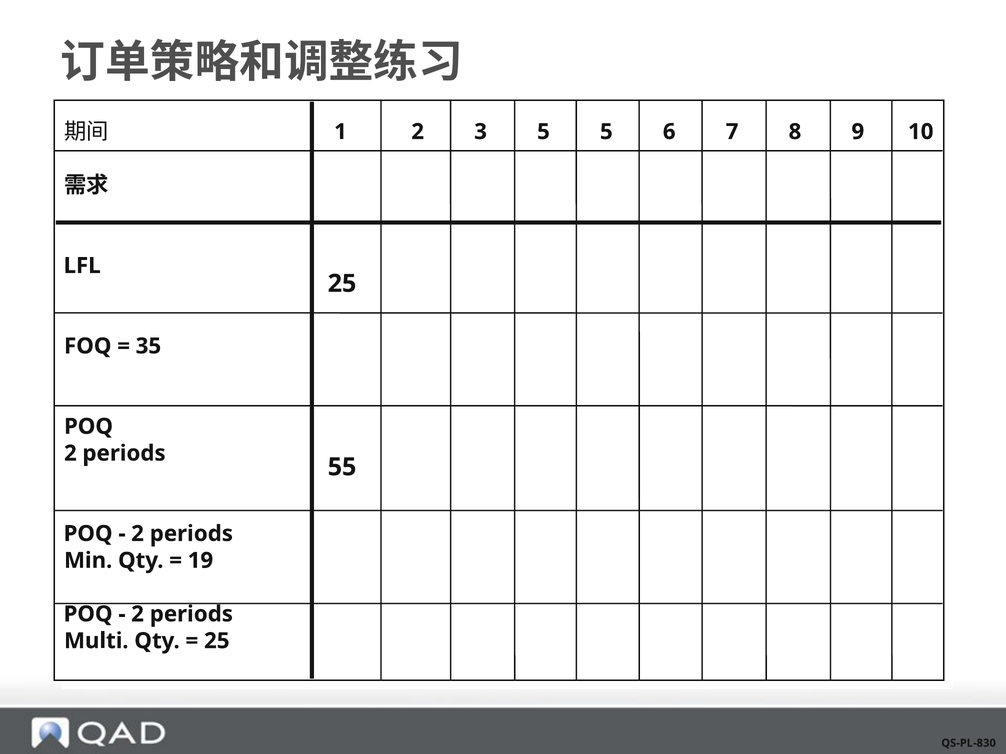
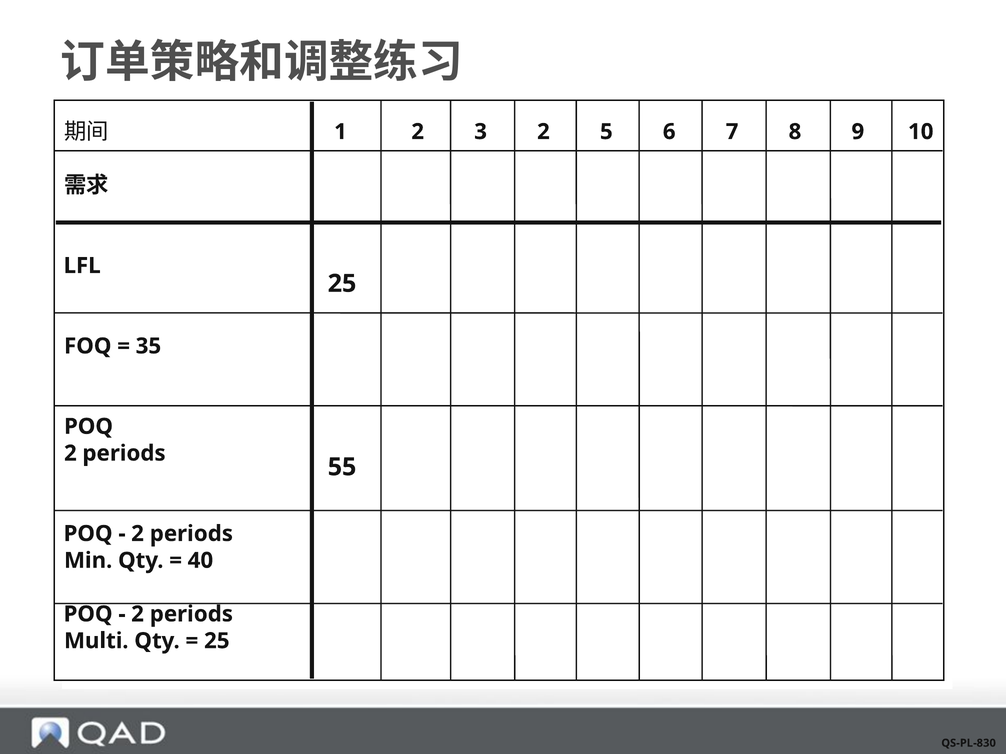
3 5: 5 -> 2 (543, 132)
19: 19 -> 40 (200, 561)
